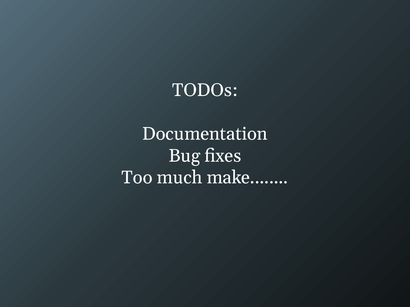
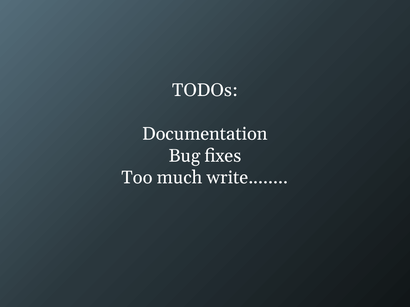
make: make -> write (247, 178)
